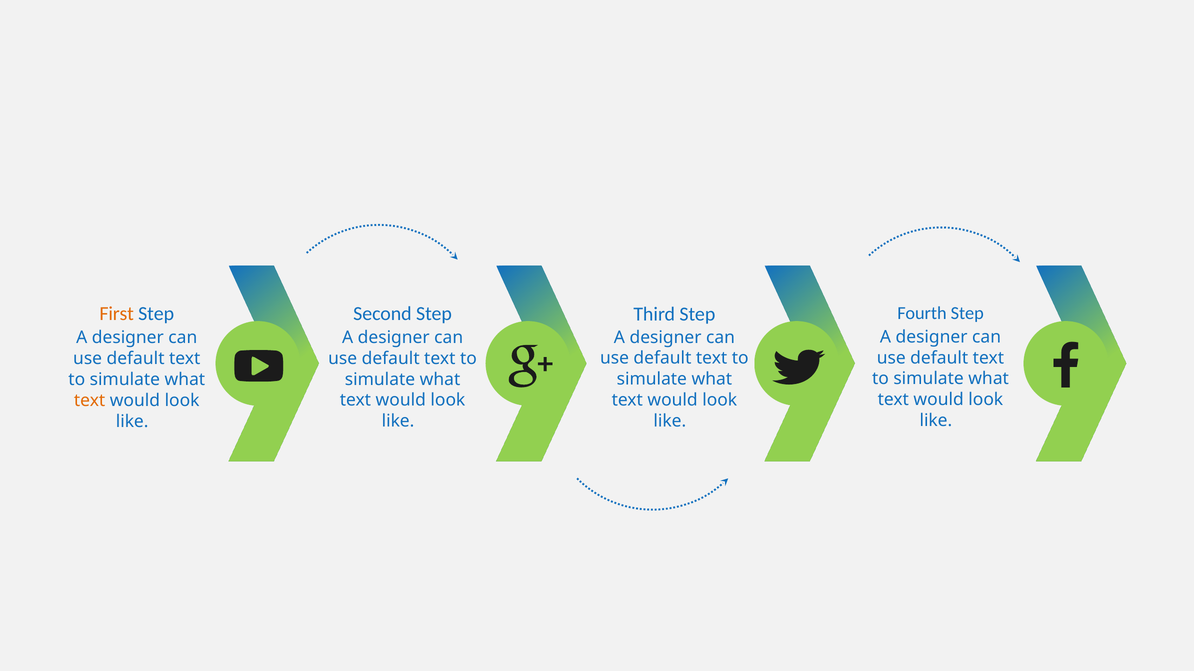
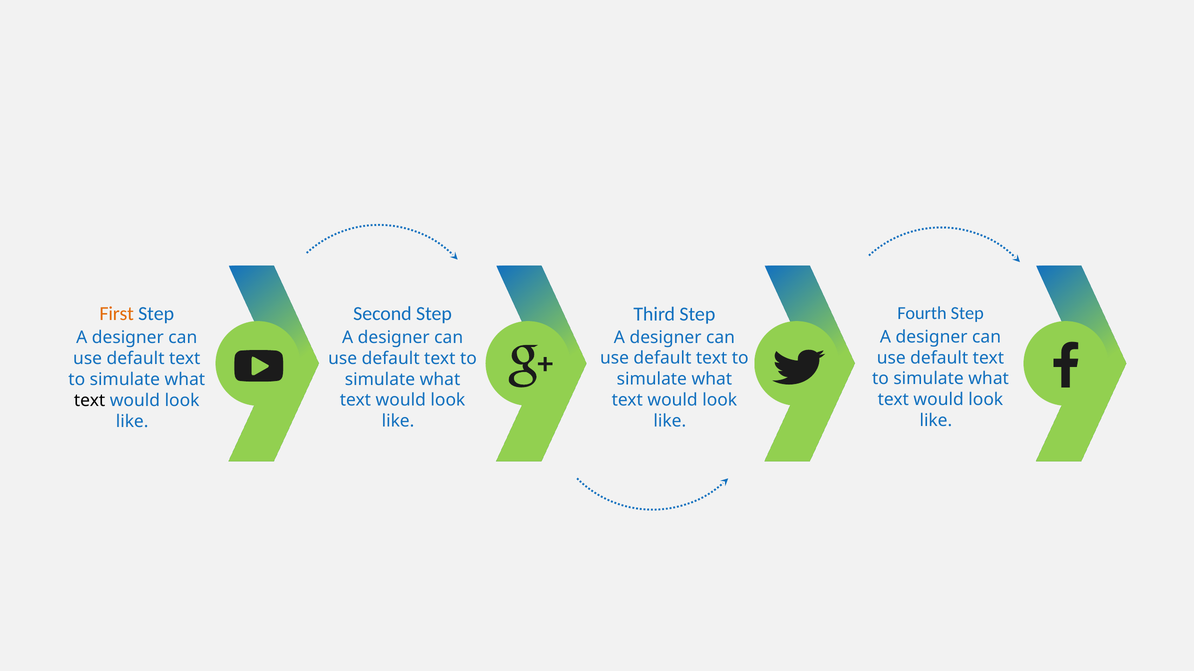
text colour: orange -> black (90, 401)
